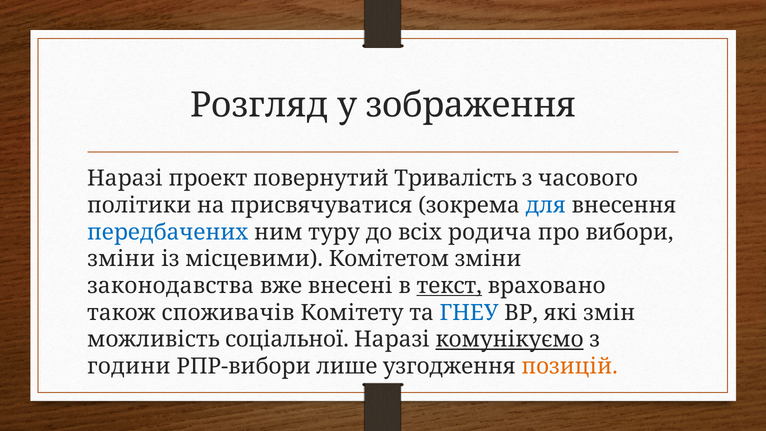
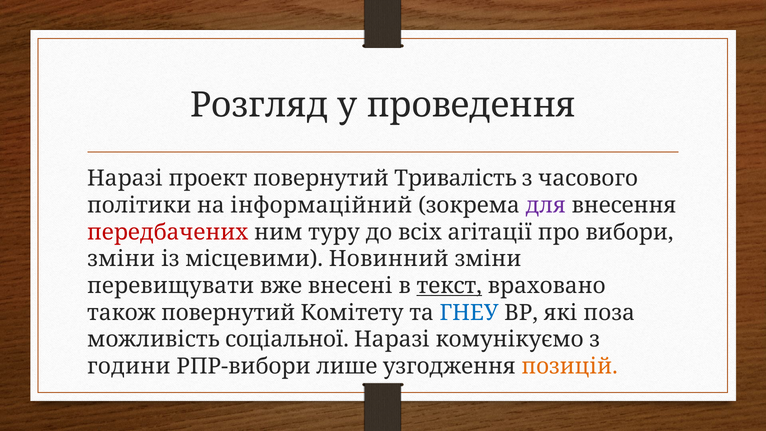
зображення: зображення -> проведення (471, 105)
присвячуватися: присвячуватися -> інформаційний (321, 205)
для colour: blue -> purple (546, 205)
передбачених colour: blue -> red (168, 232)
родича: родича -> агітації (490, 232)
Комітетом: Комітетом -> Новинний (389, 259)
законодавства: законодавства -> перевищувати (171, 286)
також споживачів: споживачів -> повернутий (228, 313)
змін: змін -> поза (609, 313)
комунікуємо underline: present -> none (510, 339)
